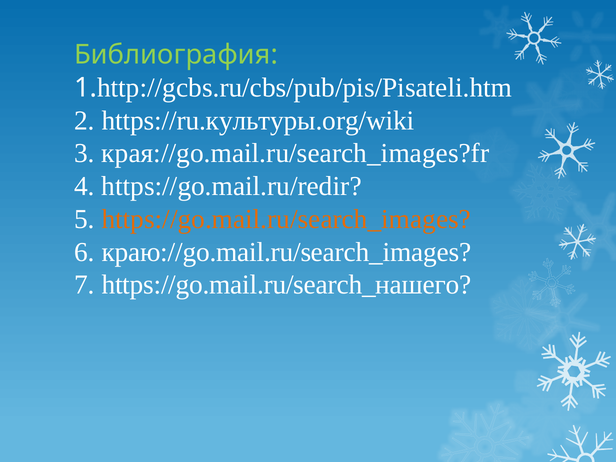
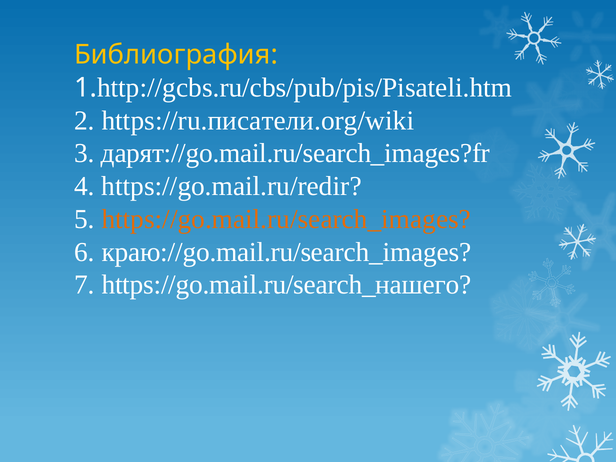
Библиография colour: light green -> yellow (176, 55)
https://ru.культуры.org/wiki: https://ru.культуры.org/wiki -> https://ru.писатели.org/wiki (258, 121)
края://go.mail.ru/search_images?fr: края://go.mail.ru/search_images?fr -> дарят://go.mail.ru/search_images?fr (295, 153)
